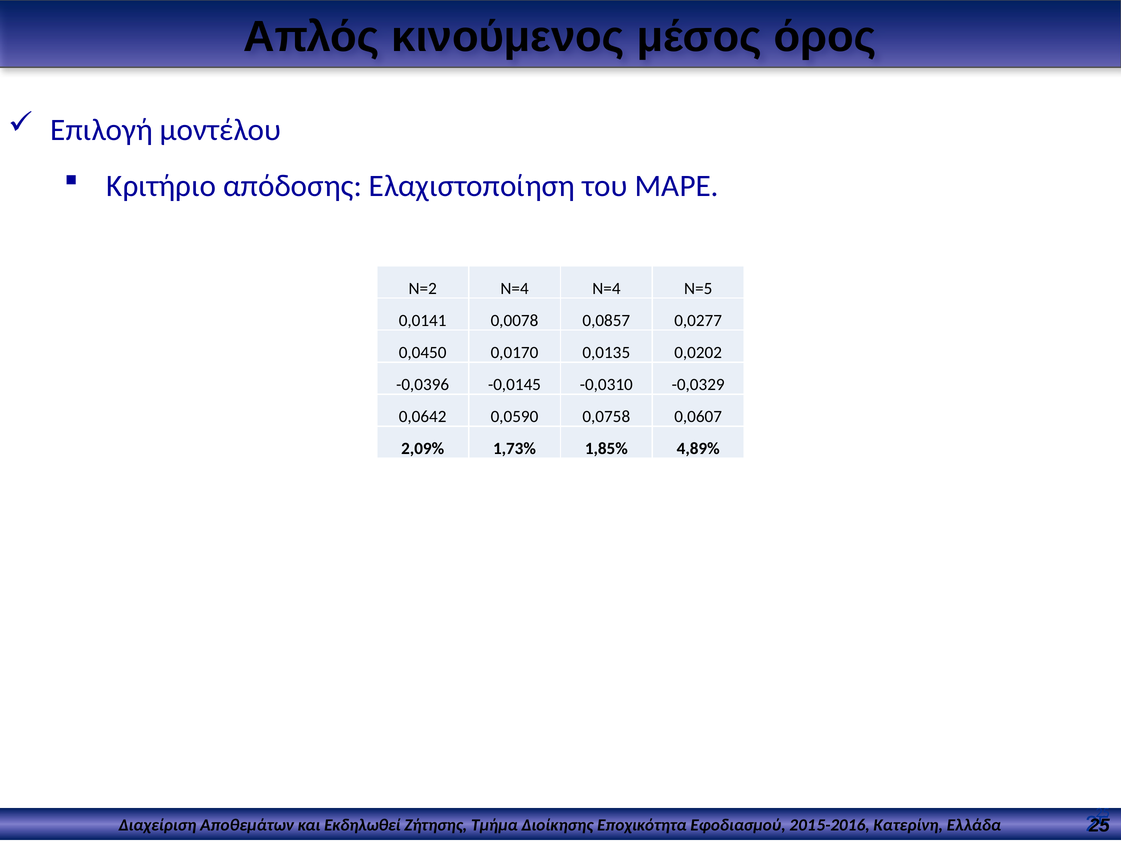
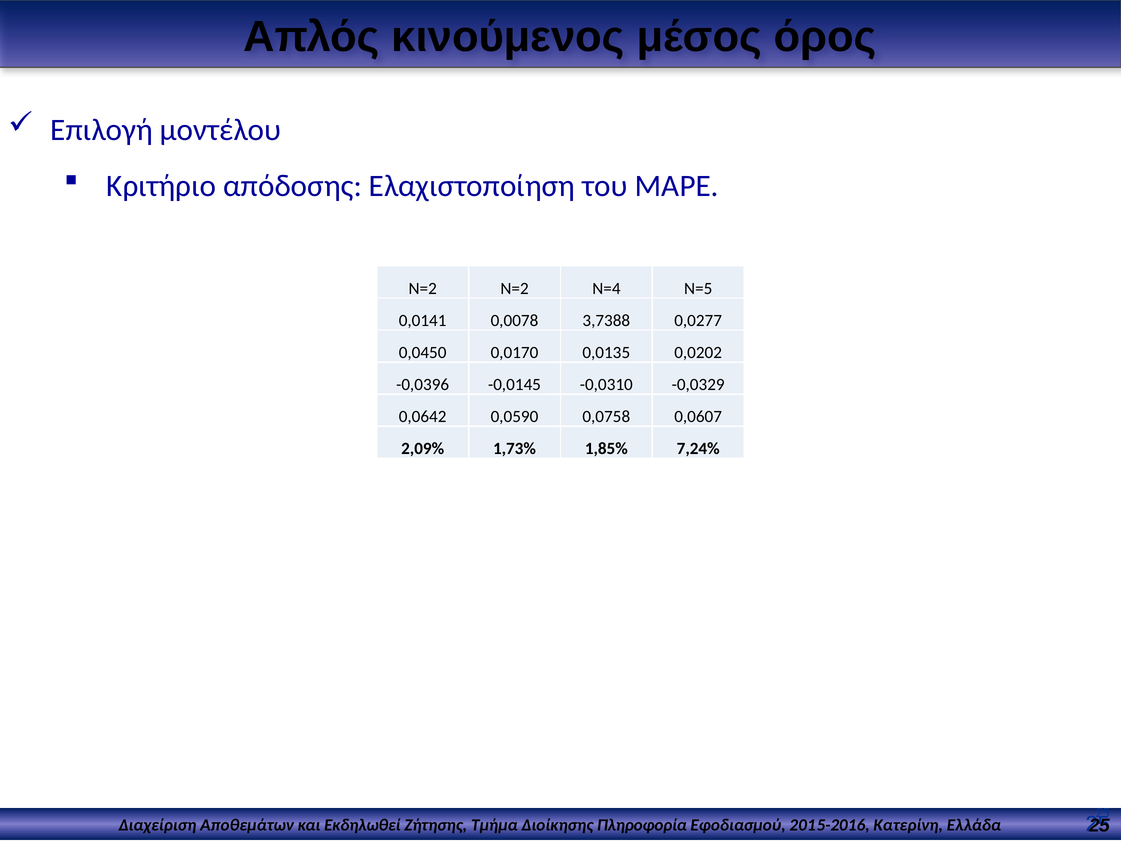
N=2 N=4: N=4 -> N=2 (515, 288)
0,0857: 0,0857 -> 3,7388 (606, 320)
4,89%: 4,89% -> 7,24% (698, 449)
Εποχικότητα: Εποχικότητα -> Πληροφορία (642, 825)
